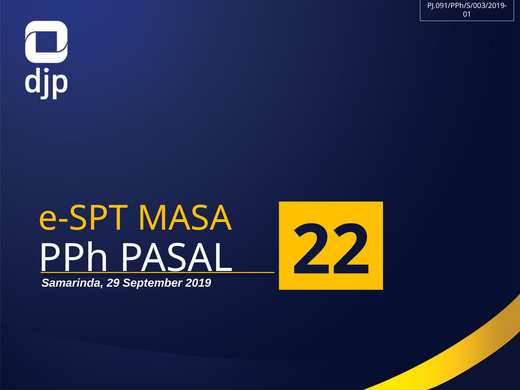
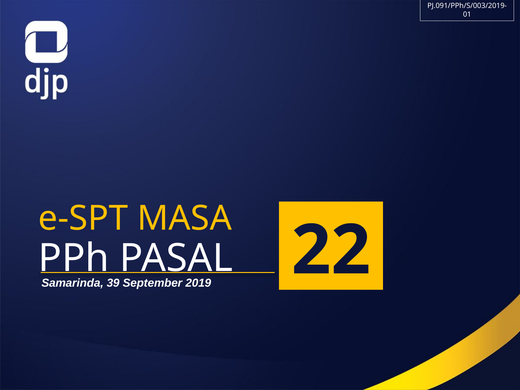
29: 29 -> 39 (113, 283)
